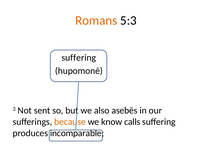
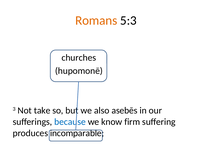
suffering: suffering -> churches (79, 58)
sent: sent -> take (42, 111)
because colour: orange -> blue (70, 122)
calls: calls -> firm (132, 122)
